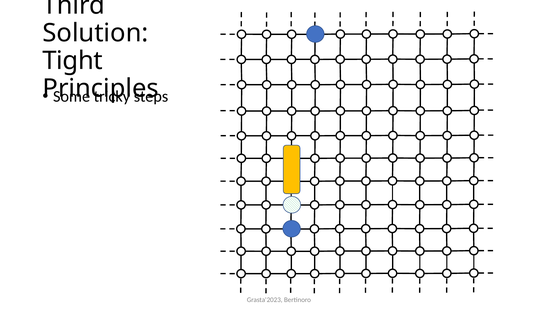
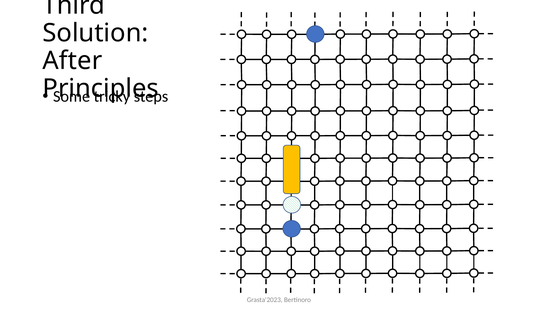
Tight: Tight -> After (72, 61)
